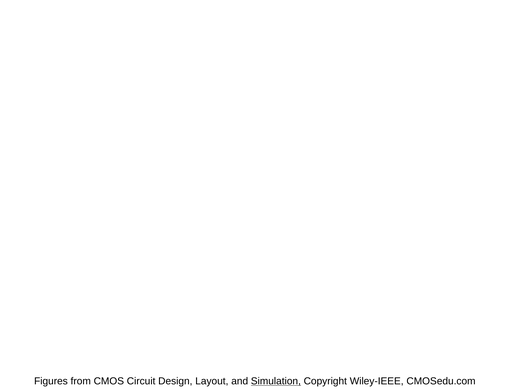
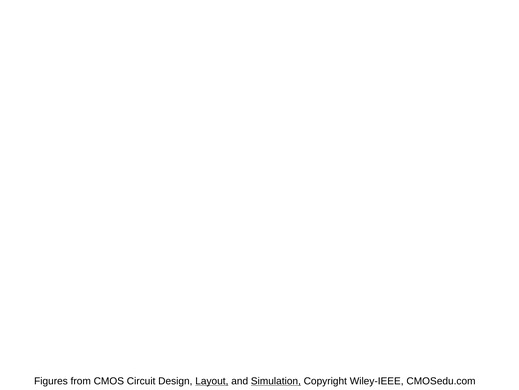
Layout underline: none -> present (212, 380)
